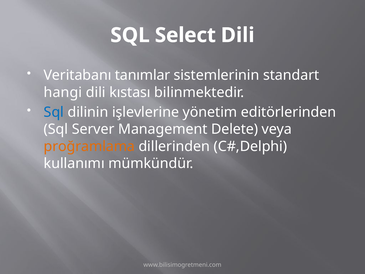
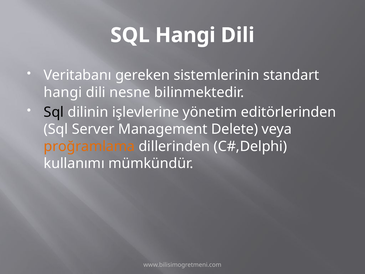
SQL Select: Select -> Hangi (185, 35)
tanımlar: tanımlar -> gereken (143, 75)
kıstası: kıstası -> nesne (130, 92)
Sql colour: blue -> black (54, 112)
